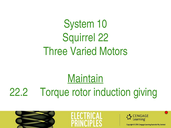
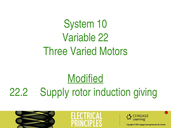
Squirrel: Squirrel -> Variable (79, 38)
Maintain: Maintain -> Modified (85, 79)
Torque: Torque -> Supply (55, 92)
